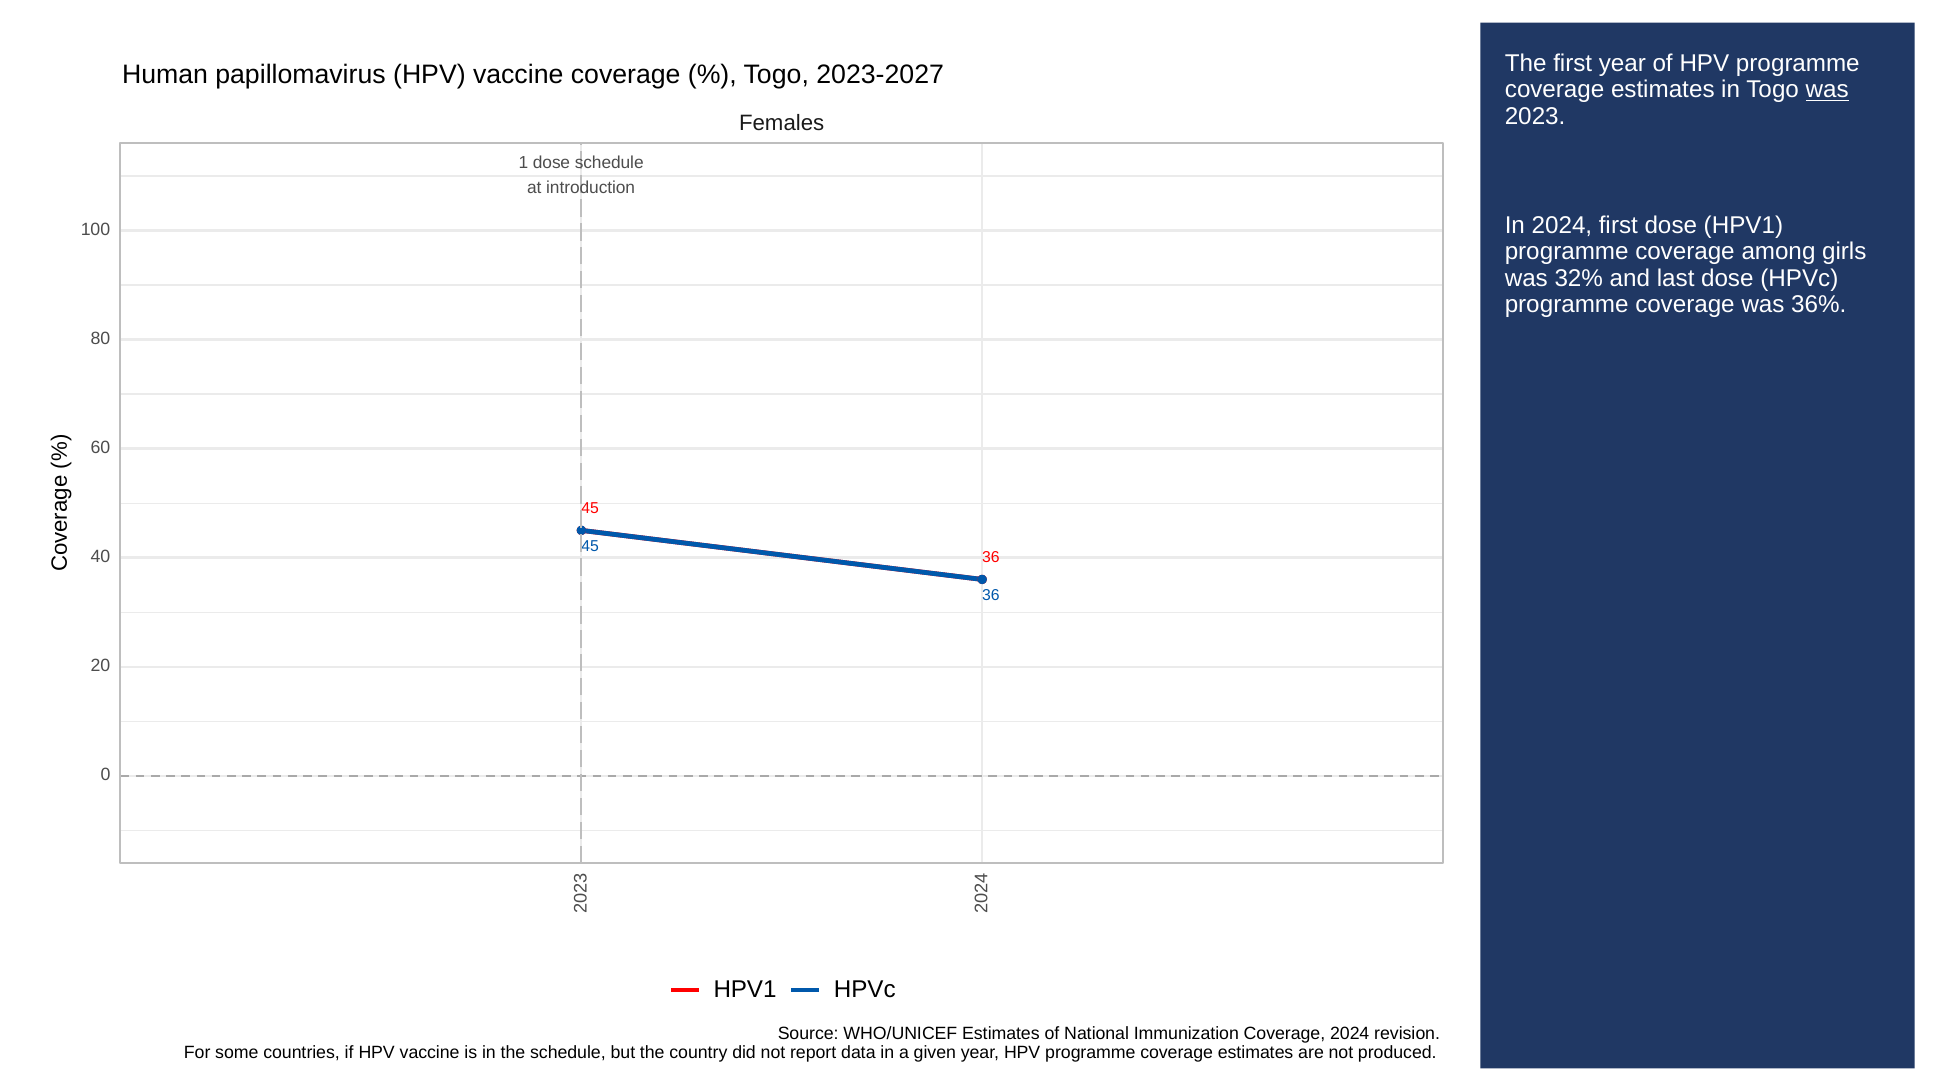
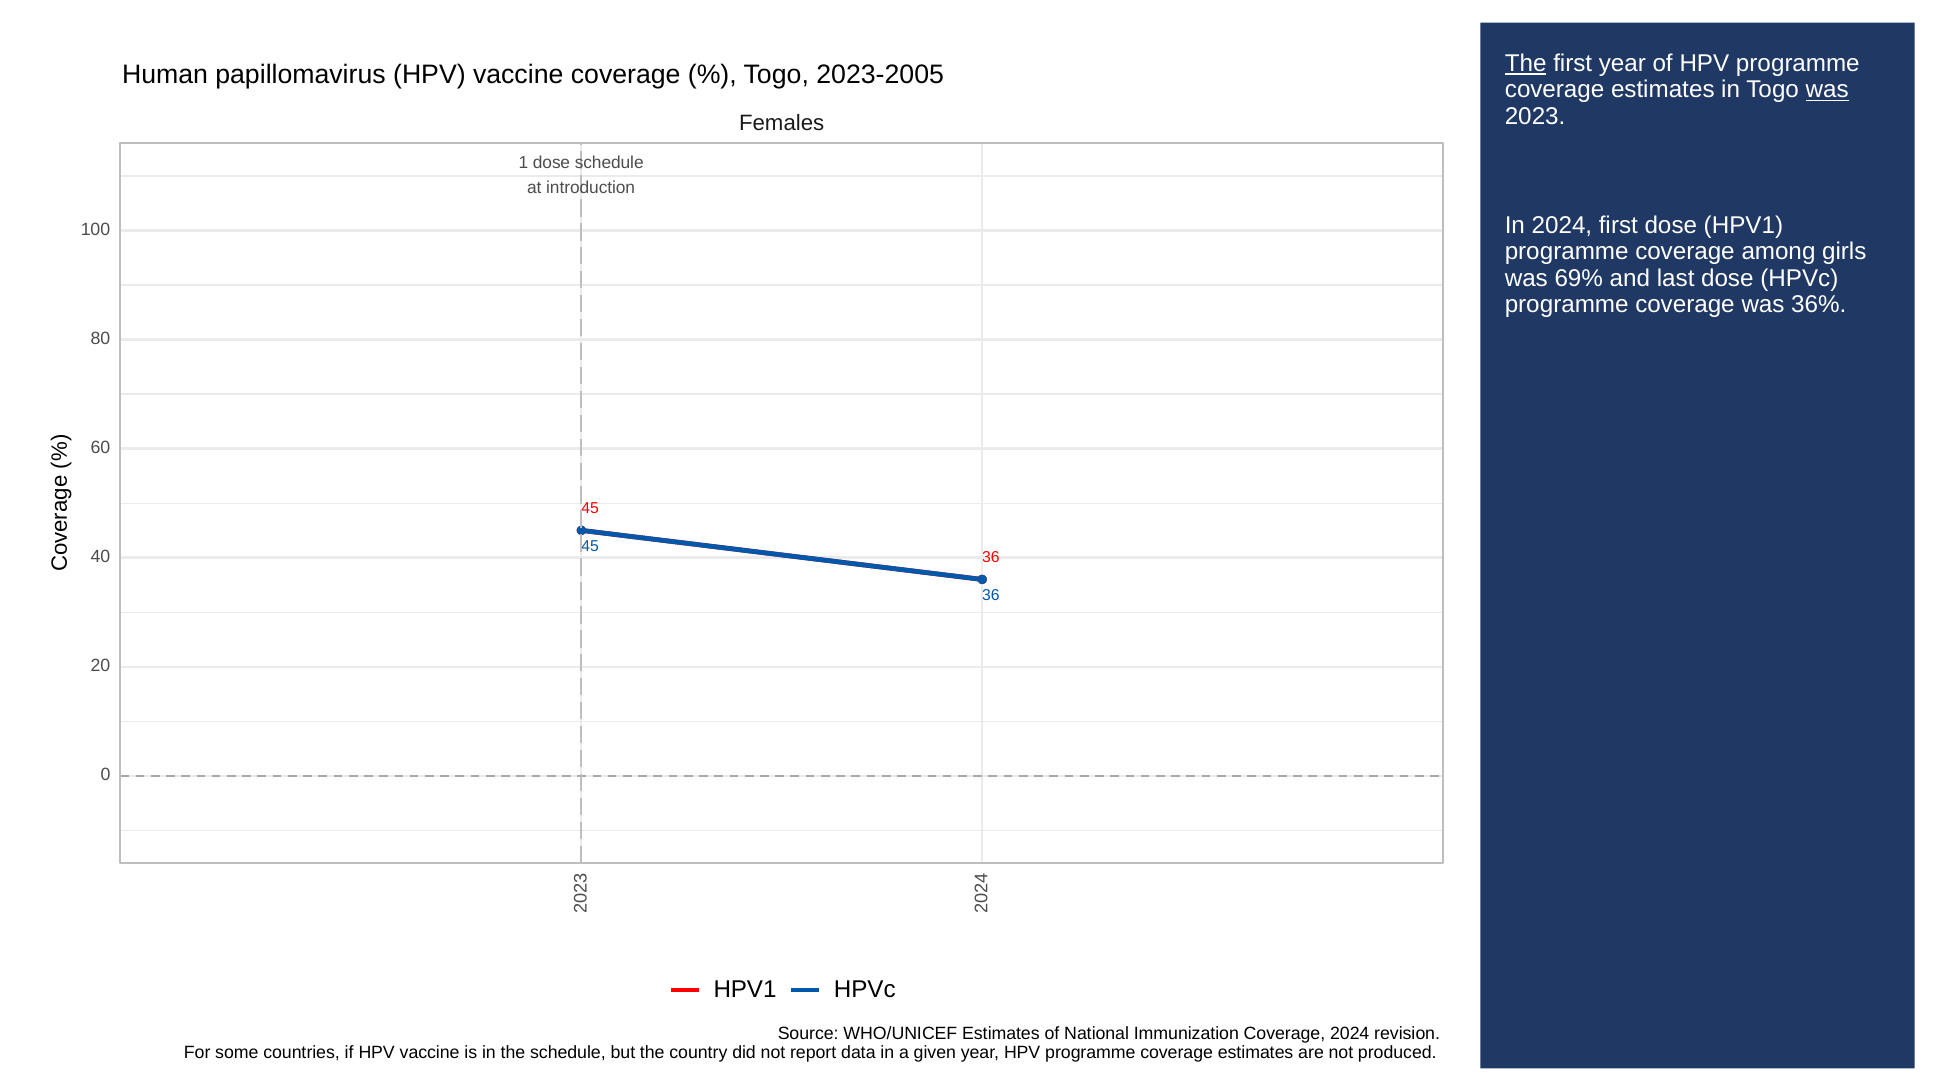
The underline: none -> present (1526, 64)
2023-2027: 2023-2027 -> 2023-2005 (880, 75)
32%: 32% -> 69% (1579, 278)
